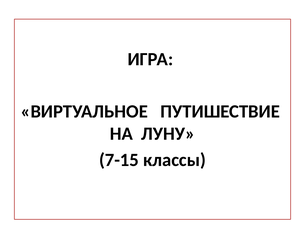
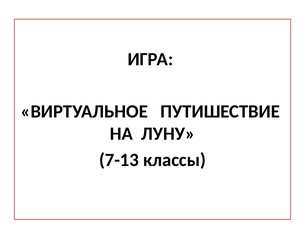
7-15: 7-15 -> 7-13 (119, 160)
